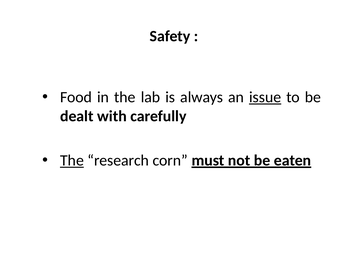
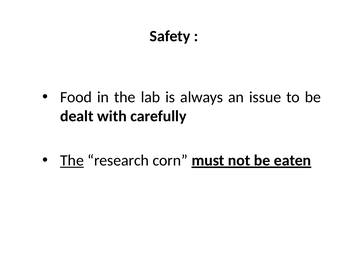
issue underline: present -> none (265, 97)
